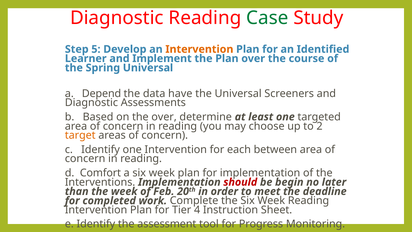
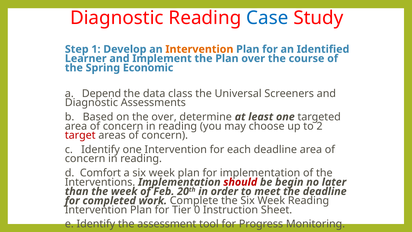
Case colour: green -> blue (267, 18)
5: 5 -> 1 (96, 49)
Spring Universal: Universal -> Economic (148, 68)
have: have -> class (180, 93)
target colour: orange -> red (80, 135)
each between: between -> deadline (275, 149)
4: 4 -> 0 (197, 210)
